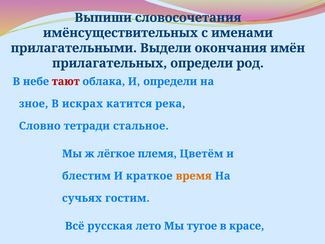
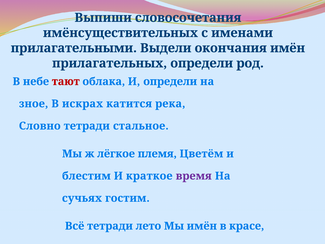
время colour: orange -> purple (194, 176)
Всё русская: русская -> тетради (110, 226)
Мы тугое: тугое -> имён (202, 226)
